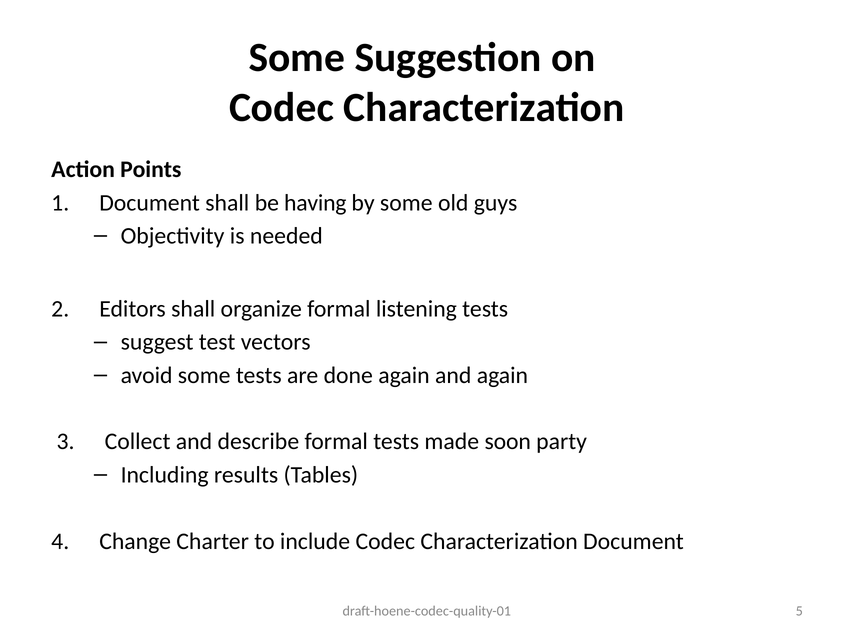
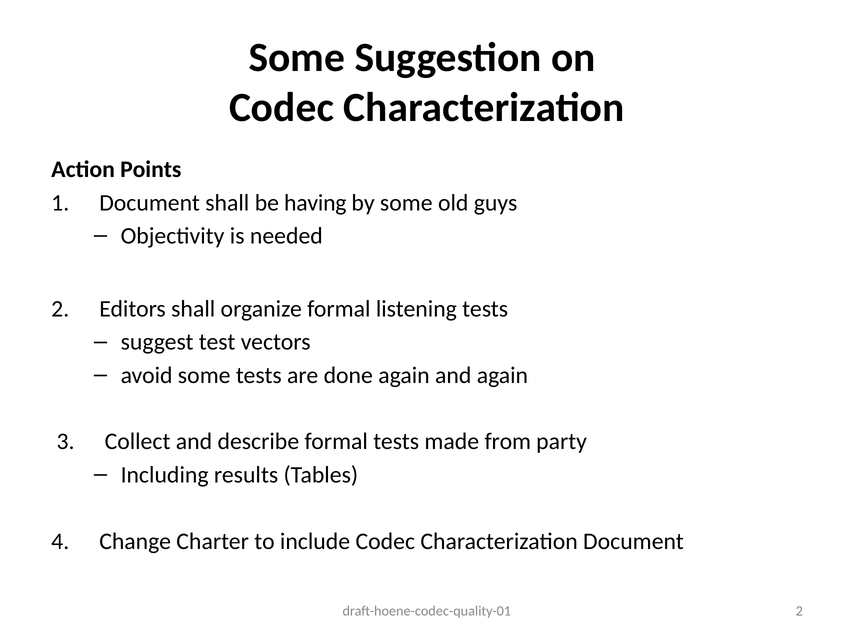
soon: soon -> from (508, 442)
draft-hoene-codec-quality-01 5: 5 -> 2 (799, 612)
